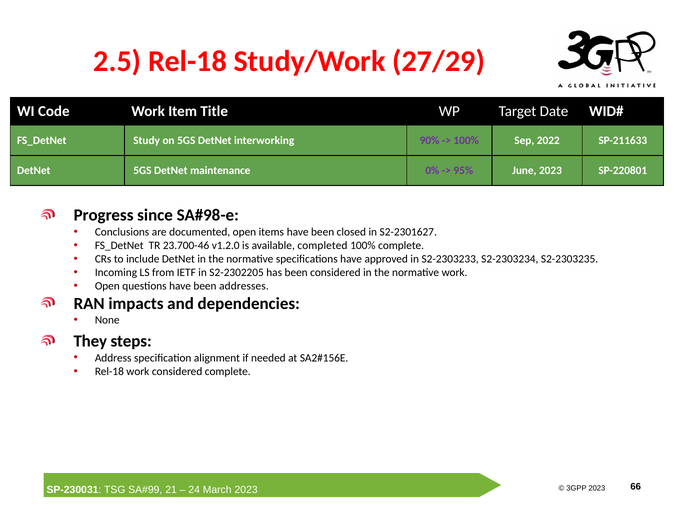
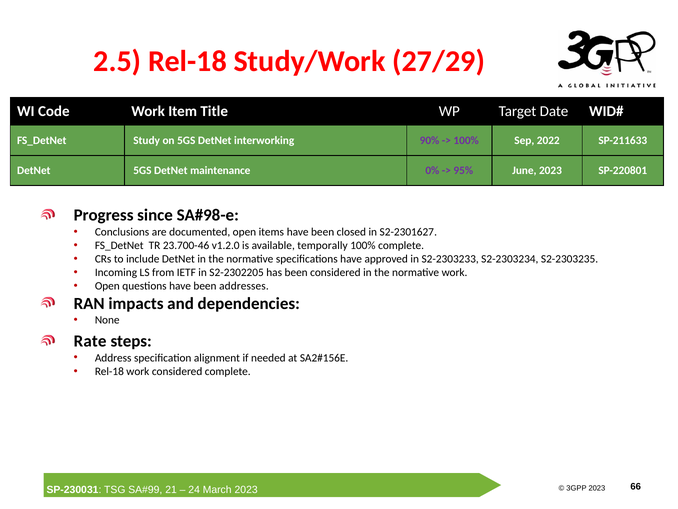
completed: completed -> temporally (322, 245)
They: They -> Rate (90, 341)
